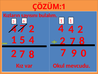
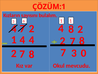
4 4: 4 -> 8 (71, 29)
1 5: 5 -> 4 (22, 40)
7 9: 9 -> 3 (74, 53)
